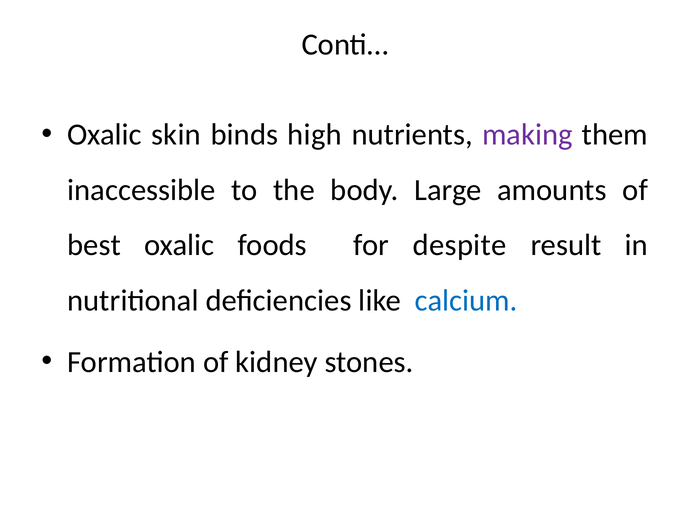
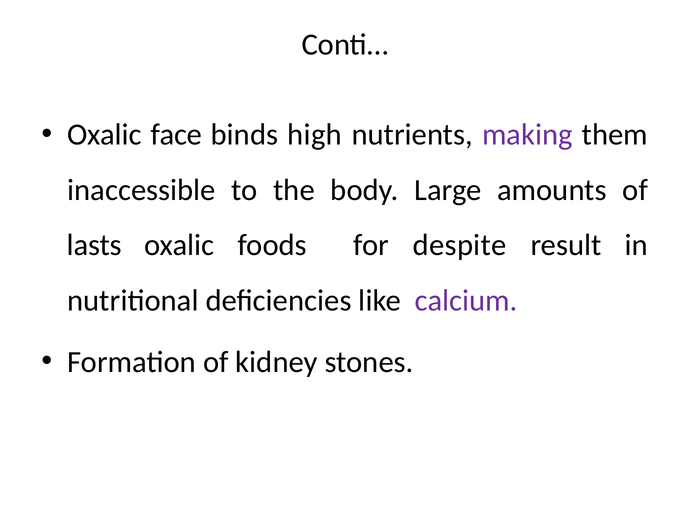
skin: skin -> face (176, 134)
best: best -> lasts (94, 245)
calcium colour: blue -> purple (466, 300)
